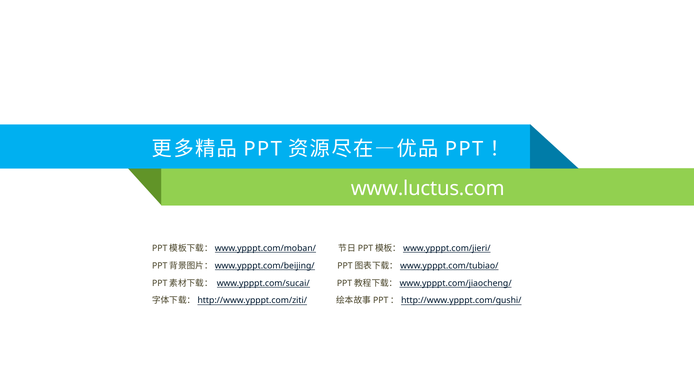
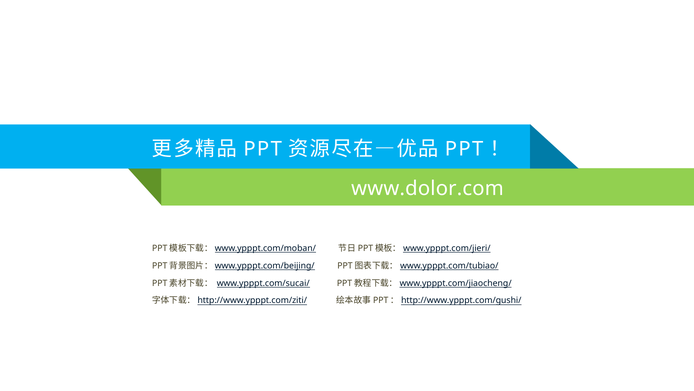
www.luctus.com: www.luctus.com -> www.dolor.com (427, 188)
